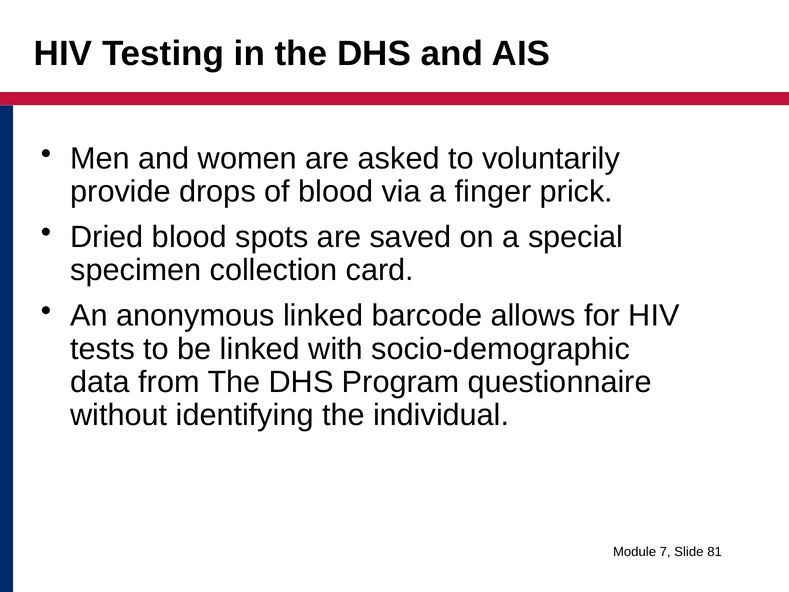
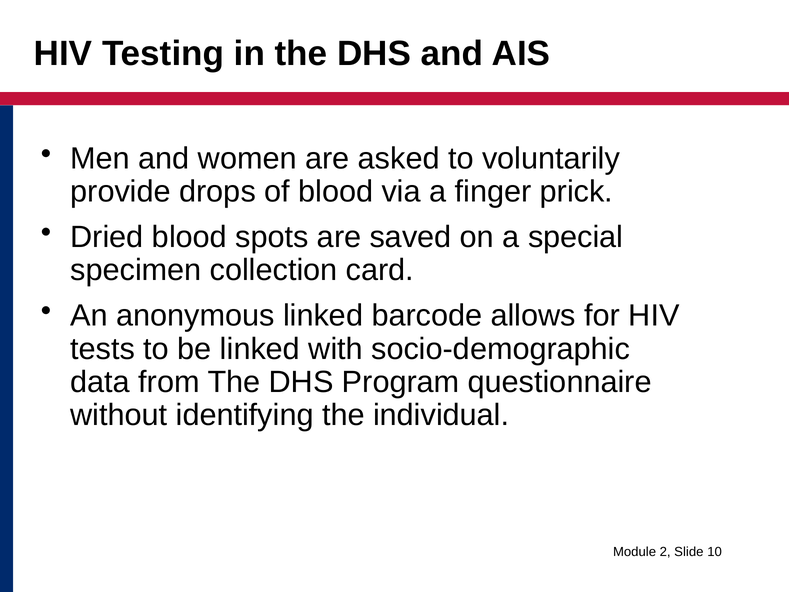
7: 7 -> 2 (665, 552)
81: 81 -> 10 (715, 552)
